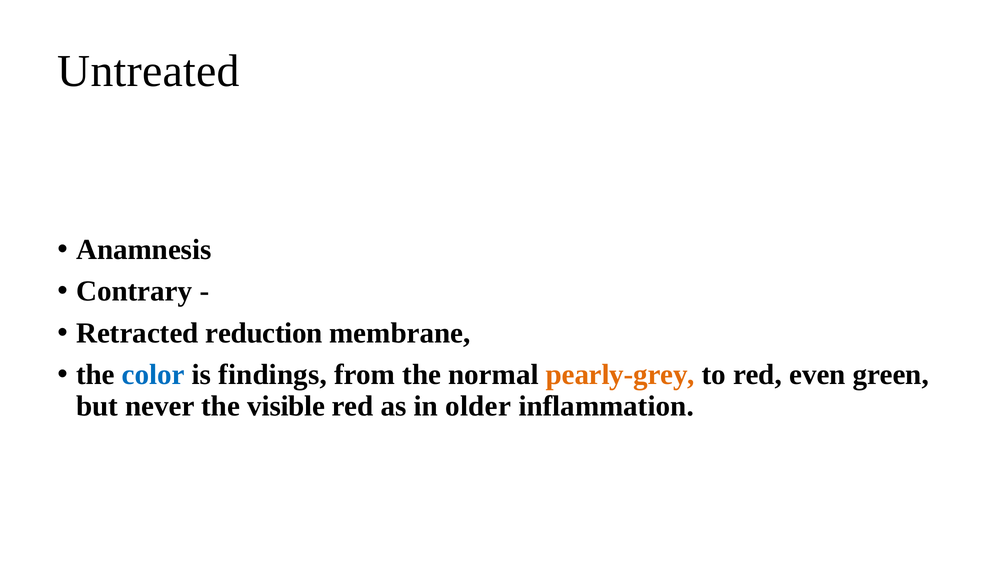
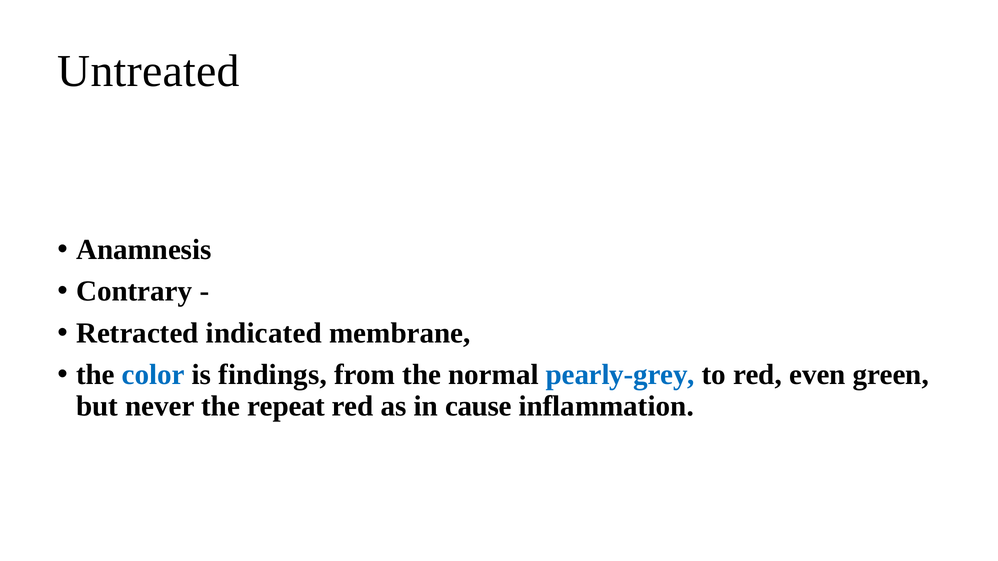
reduction: reduction -> indicated (264, 333)
pearly-grey colour: orange -> blue (620, 375)
visible: visible -> repeat (286, 406)
older: older -> cause (478, 406)
